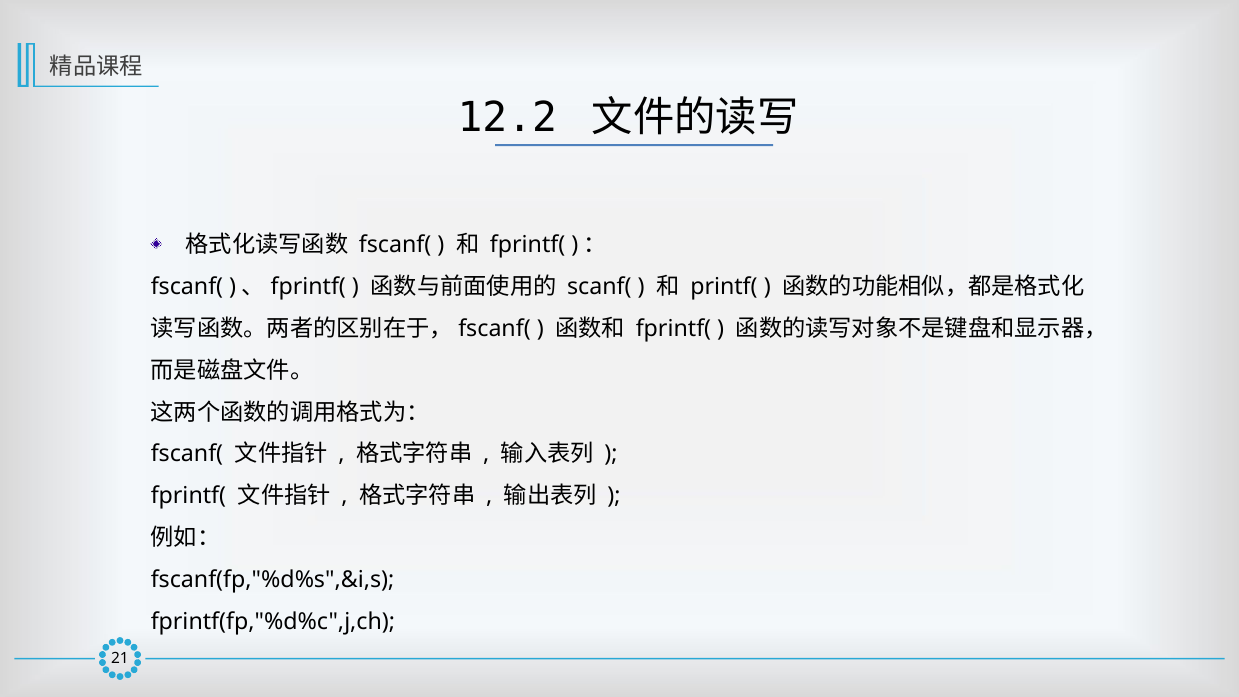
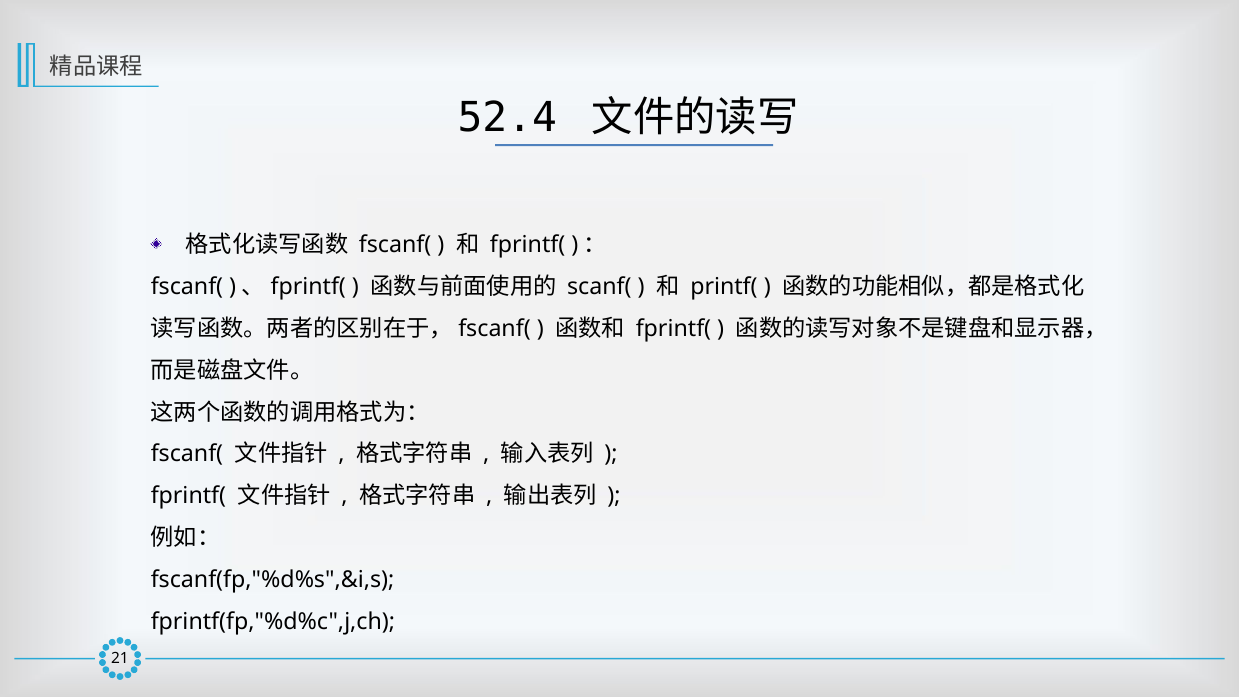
12.2: 12.2 -> 52.4 (507, 118)
